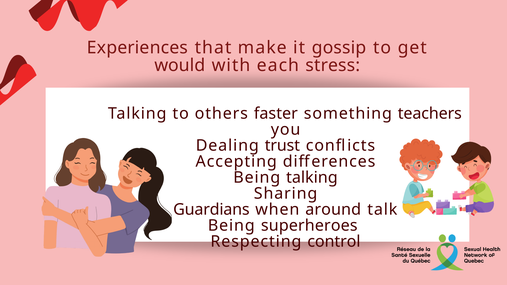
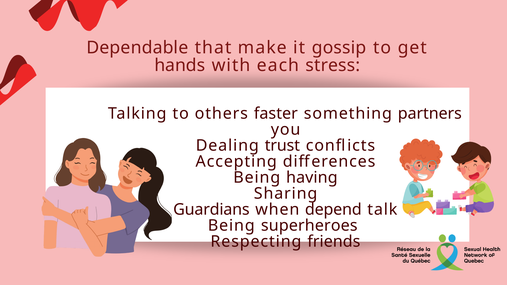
Experiences: Experiences -> Dependable (137, 48)
would: would -> hands (180, 65)
teachers: teachers -> partners (430, 114)
Being talking: talking -> having (312, 178)
around: around -> depend (333, 210)
control: control -> friends (334, 242)
